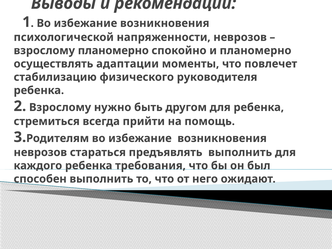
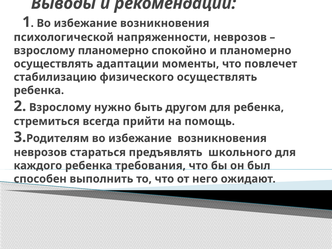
физического руководителя: руководителя -> осуществлять (217, 77)
предъявлять выполнить: выполнить -> школьного (240, 152)
